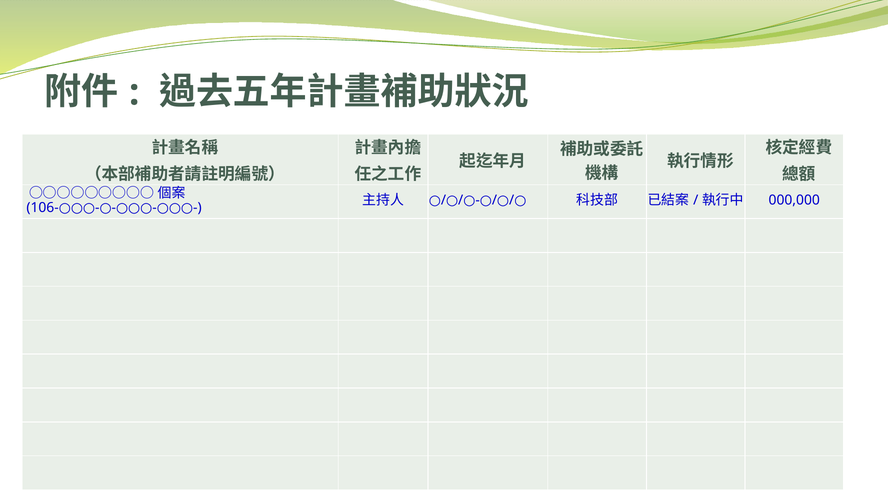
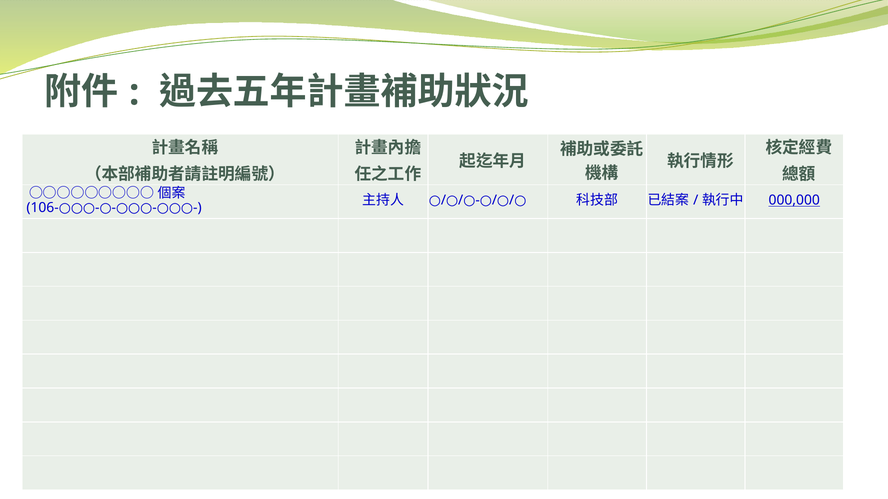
000,000 underline: none -> present (794, 200)
